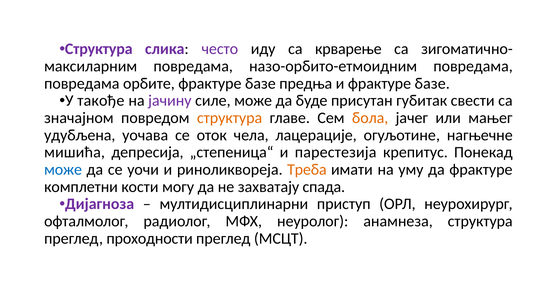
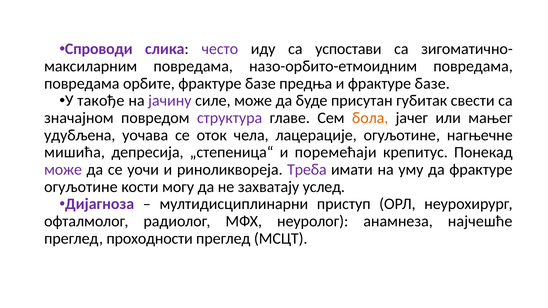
Структура: Структура -> Спроводи (99, 49)
крварење: крварење -> успостави (348, 49)
структура colour: orange -> purple (230, 118)
парестезија: парестезија -> поремећаји (336, 152)
може colour: blue -> purple (63, 170)
Треба colour: orange -> purple (307, 170)
комплетни: комплетни -> огуљотине (81, 187)
спада: спада -> услед (324, 187)
анамнеза структура: структура -> најчешће (480, 221)
